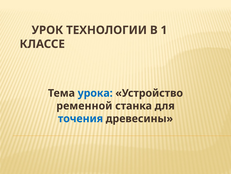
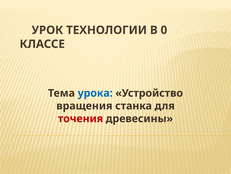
1: 1 -> 0 (164, 30)
ременной: ременной -> вращения (84, 105)
точения colour: blue -> red (80, 118)
